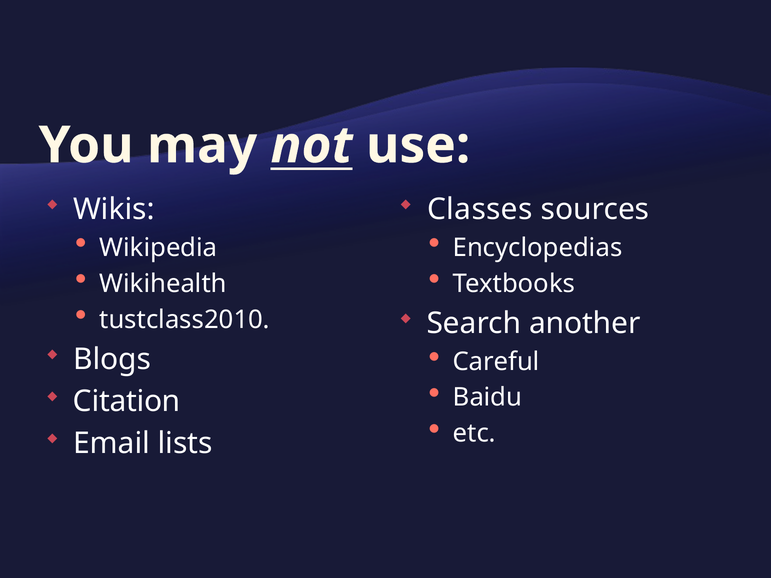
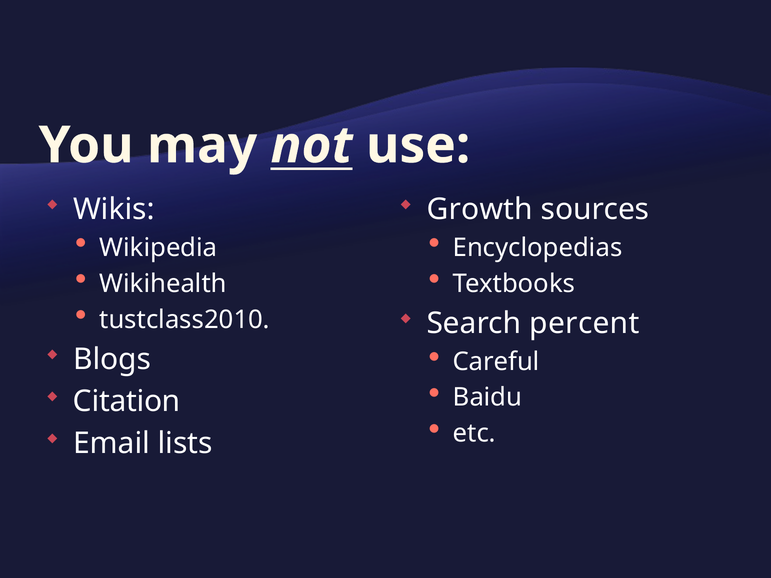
Classes: Classes -> Growth (480, 209)
another: another -> percent (585, 323)
